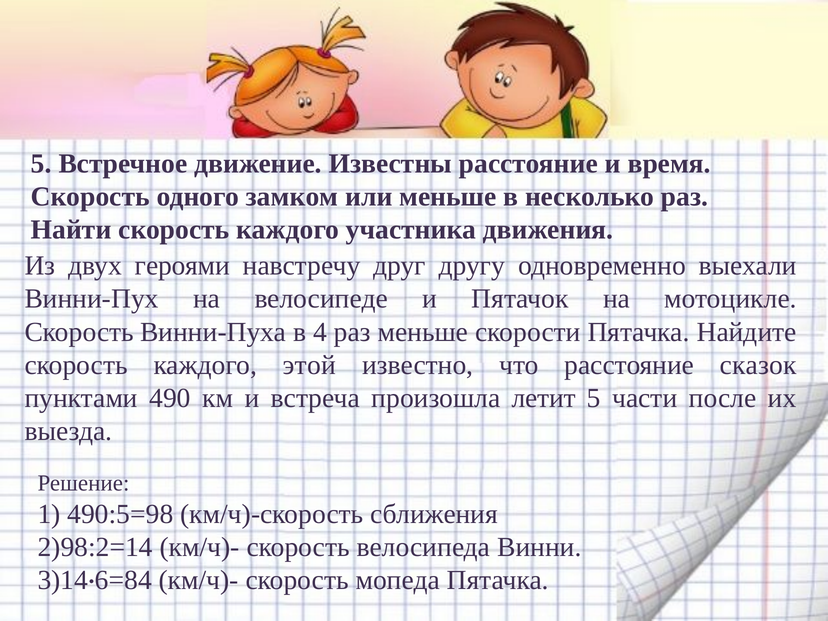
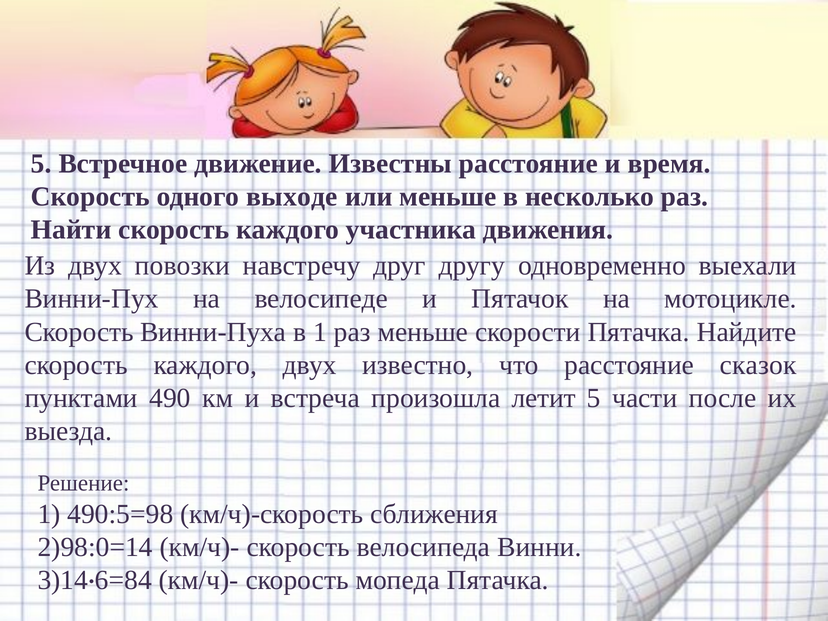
замком: замком -> выходе (292, 197)
героями: героями -> повозки (182, 266)
в 4: 4 -> 1 (320, 332)
каждого этой: этой -> двух (310, 365)
2)98:2=14: 2)98:2=14 -> 2)98:0=14 (95, 547)
